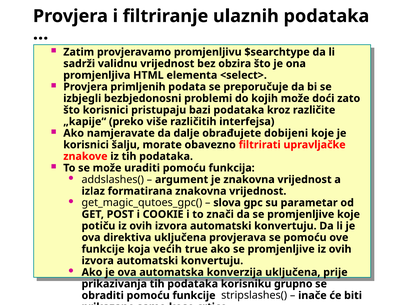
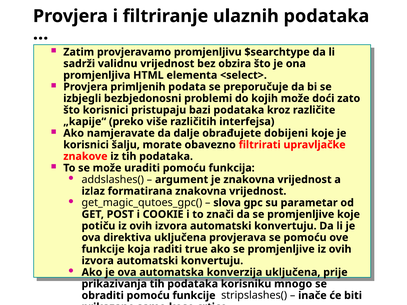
većih: većih -> raditi (168, 249)
grupno: grupno -> mnogo (293, 284)
